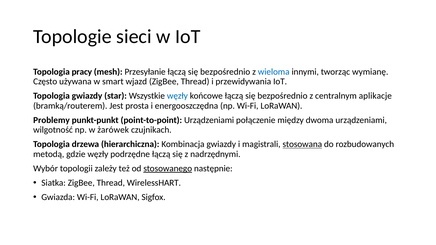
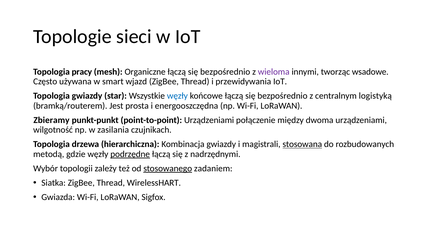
Przesyłanie: Przesyłanie -> Organiczne (145, 72)
wieloma colour: blue -> purple (274, 72)
wymianę: wymianę -> wsadowe (370, 72)
aplikacje: aplikacje -> logistyką (375, 96)
Problemy: Problemy -> Zbieramy (51, 120)
żarówek: żarówek -> zasilania (113, 130)
podrzędne underline: none -> present (130, 154)
następnie: następnie -> zadaniem (213, 169)
